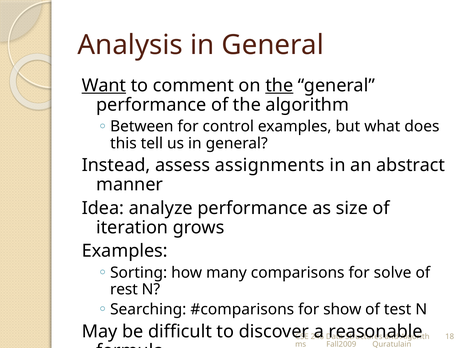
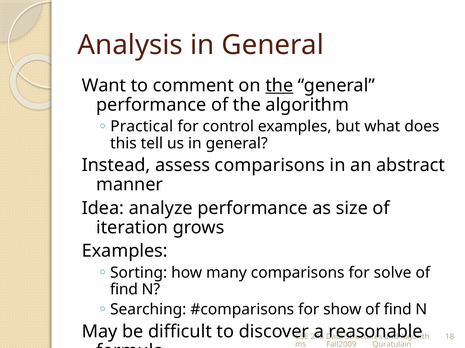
Want underline: present -> none (104, 86)
Between: Between -> Practical (142, 127)
assess assignments: assignments -> comparisons (270, 166)
rest: rest -> find (124, 290)
test: test -> find (398, 310)
